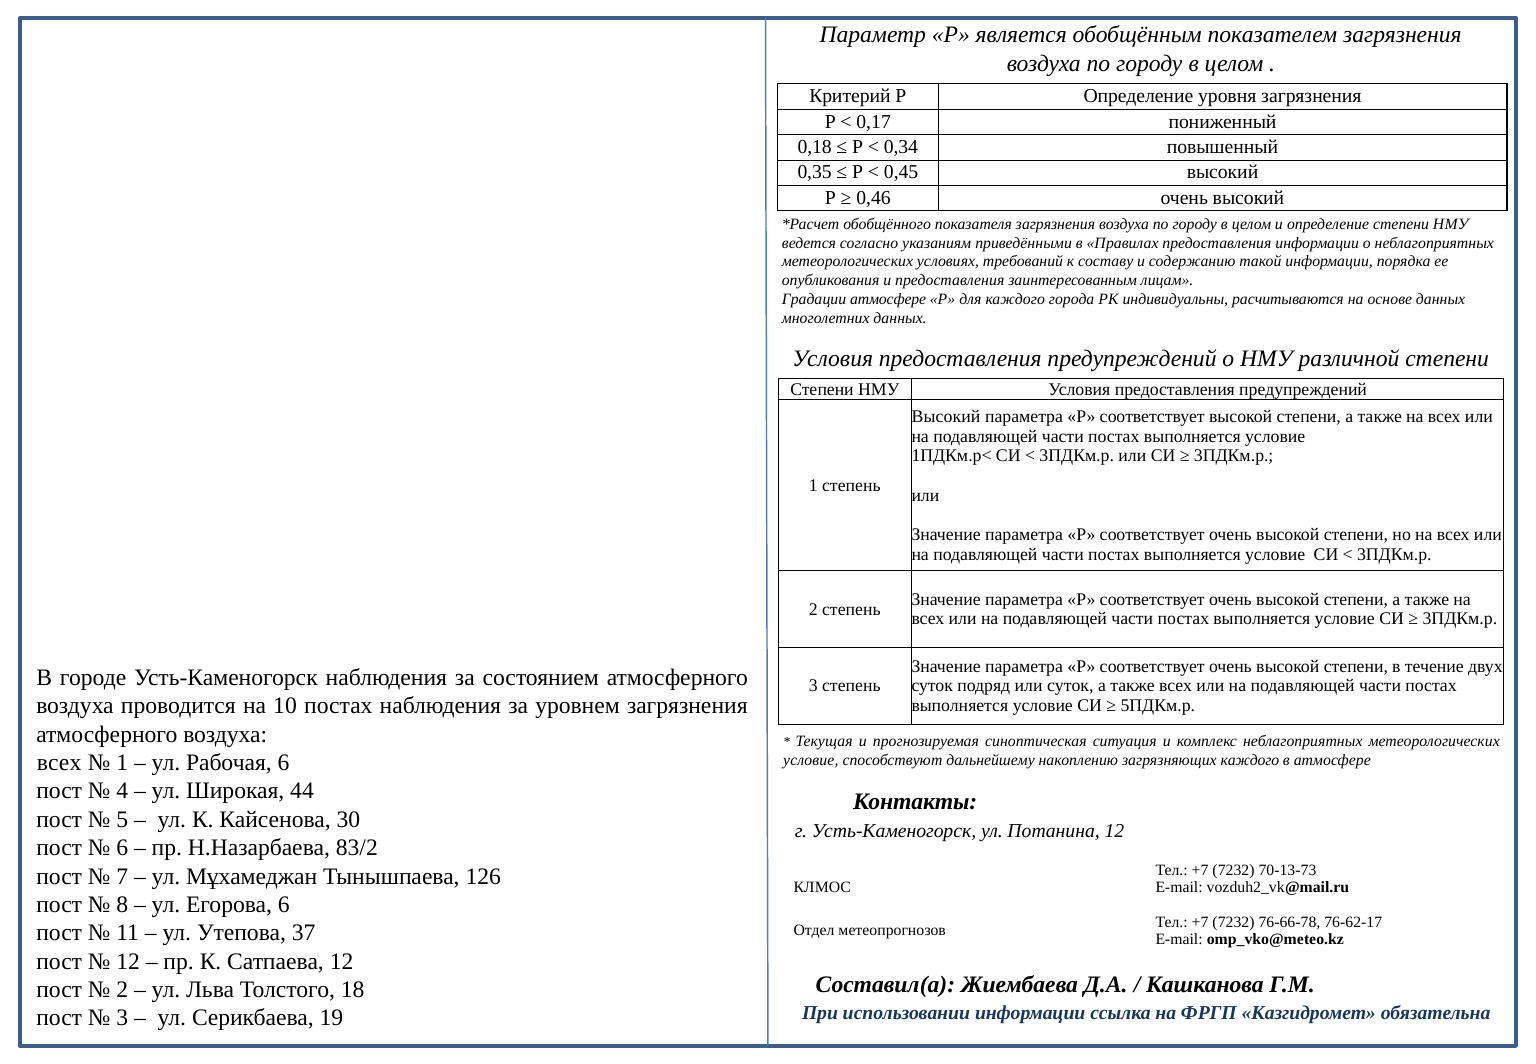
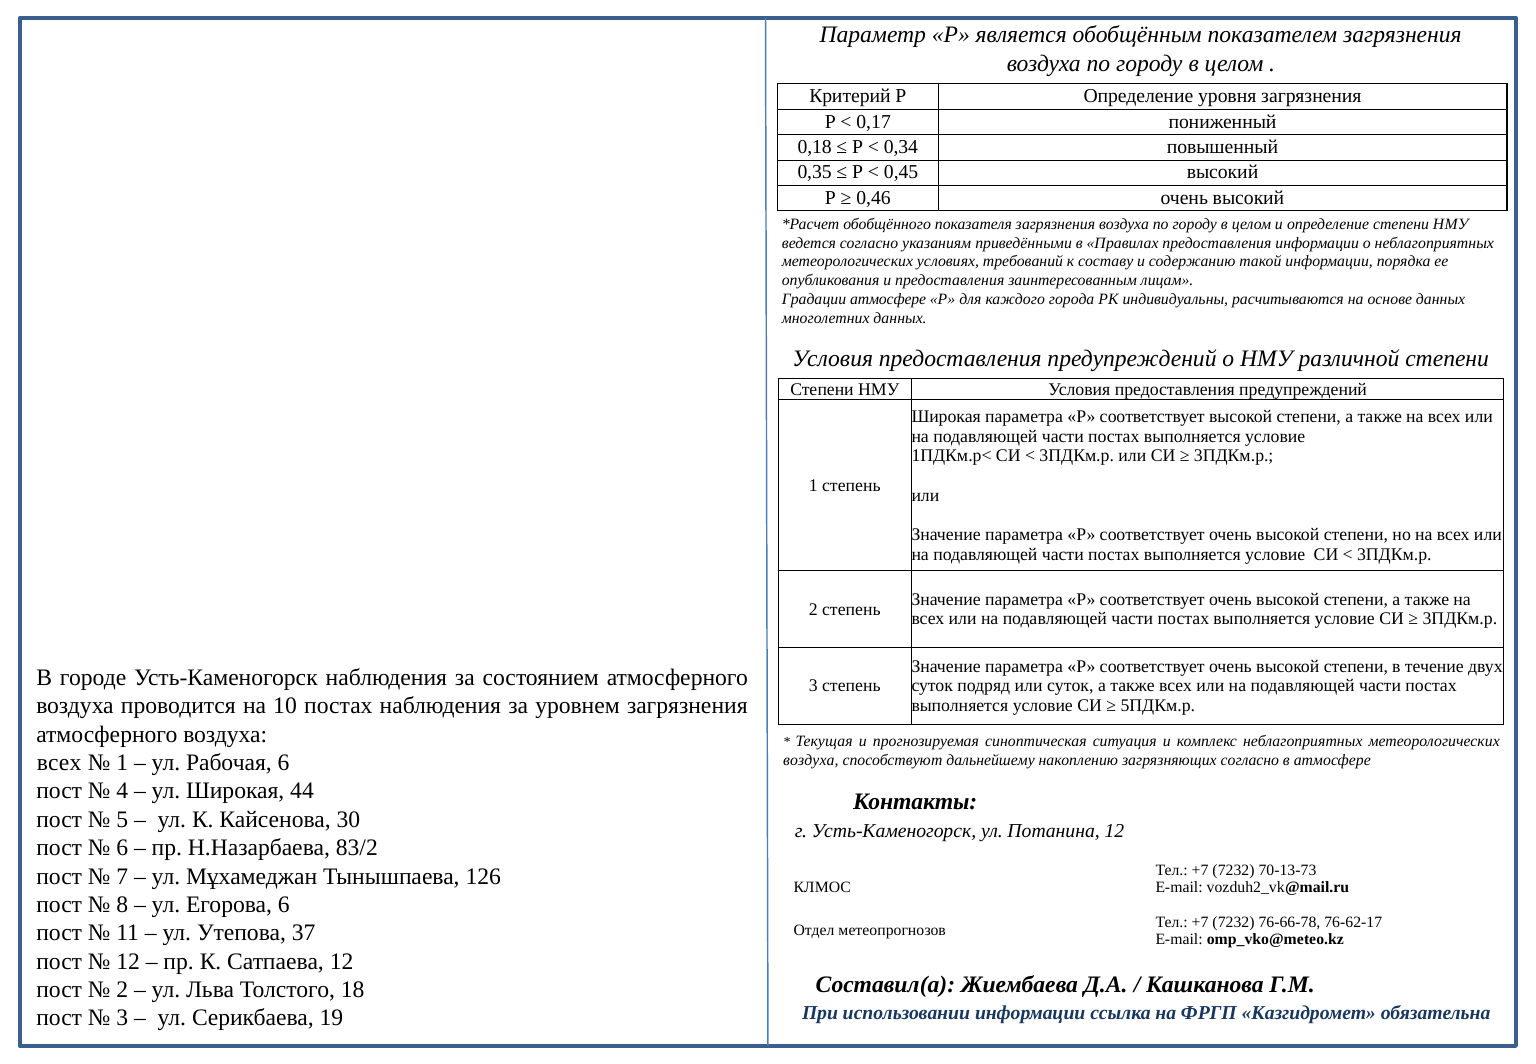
Высокий: Высокий -> Широкая (946, 416)
условие: условие -> воздуха (811, 759)
загрязняющих каждого: каждого -> согласно (1250, 759)
